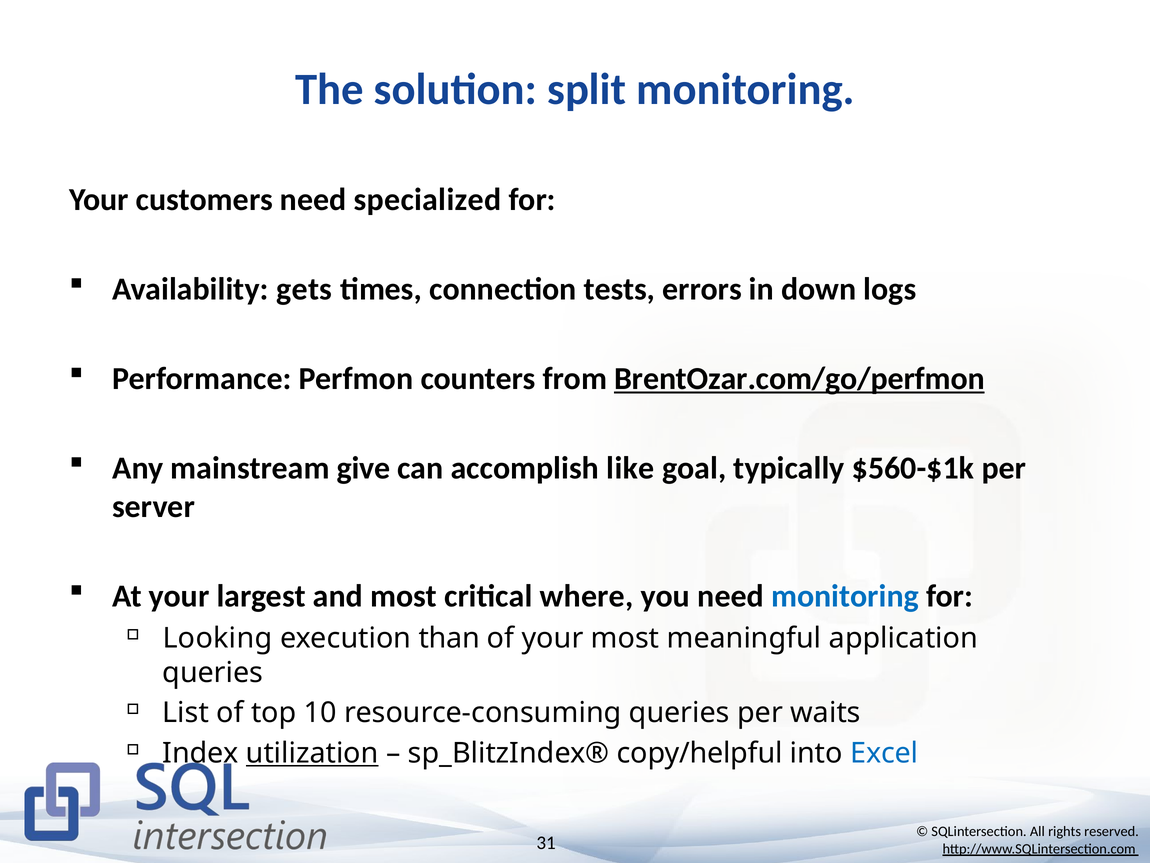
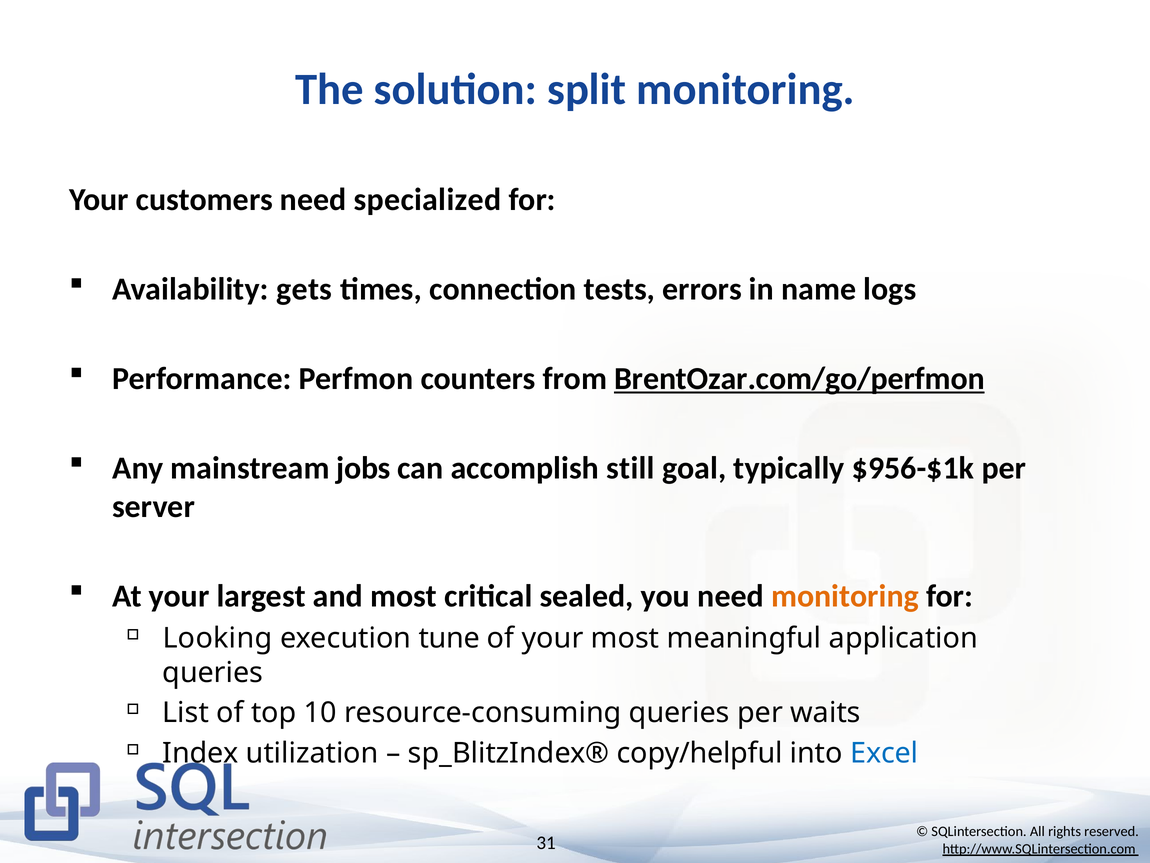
down: down -> name (819, 289)
give: give -> jobs (364, 468)
like: like -> still (630, 468)
$560-$1k: $560-$1k -> $956-$1k (913, 468)
where: where -> sealed (587, 596)
monitoring colour: blue -> orange (845, 596)
than: than -> tune (449, 638)
utilization underline: present -> none (312, 753)
